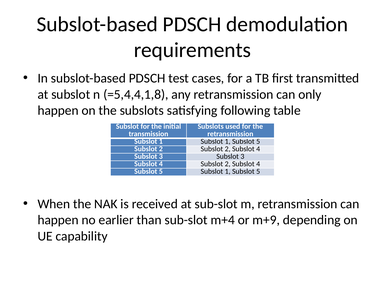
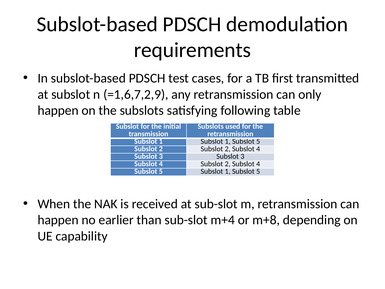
=5,4,4,1,8: =5,4,4,1,8 -> =1,6,7,2,9 (136, 94)
m+9: m+9 -> m+8 (266, 220)
